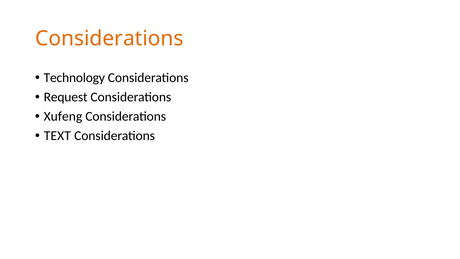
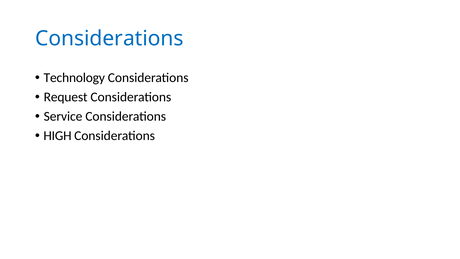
Considerations colour: orange -> blue (109, 39)
Xufeng: Xufeng -> Service (63, 116)
TEXT: TEXT -> HIGH (58, 136)
